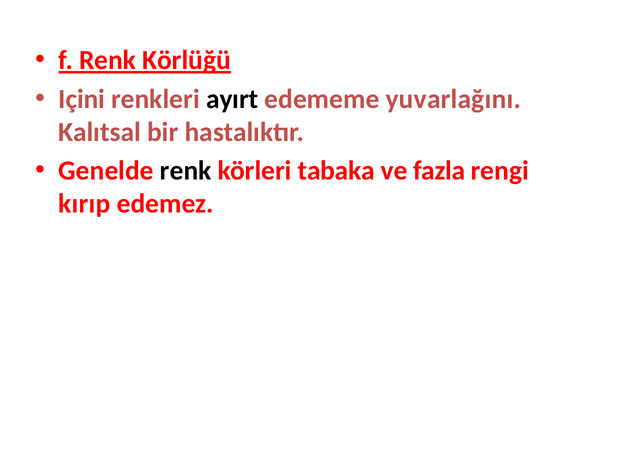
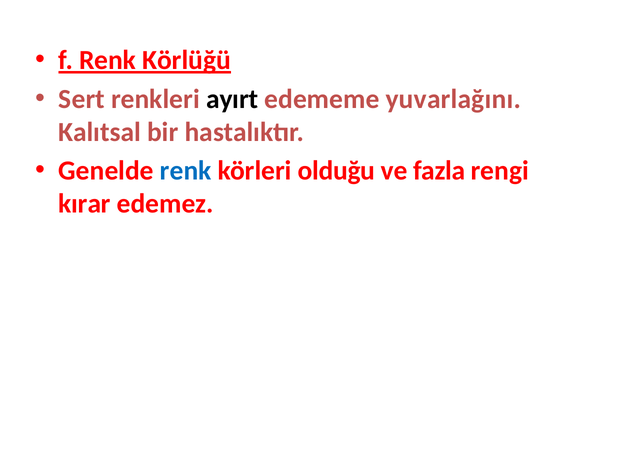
Içini: Içini -> Sert (82, 99)
renk colour: black -> blue (186, 170)
tabaka: tabaka -> olduğu (336, 170)
kırıp: kırıp -> kırar (85, 203)
